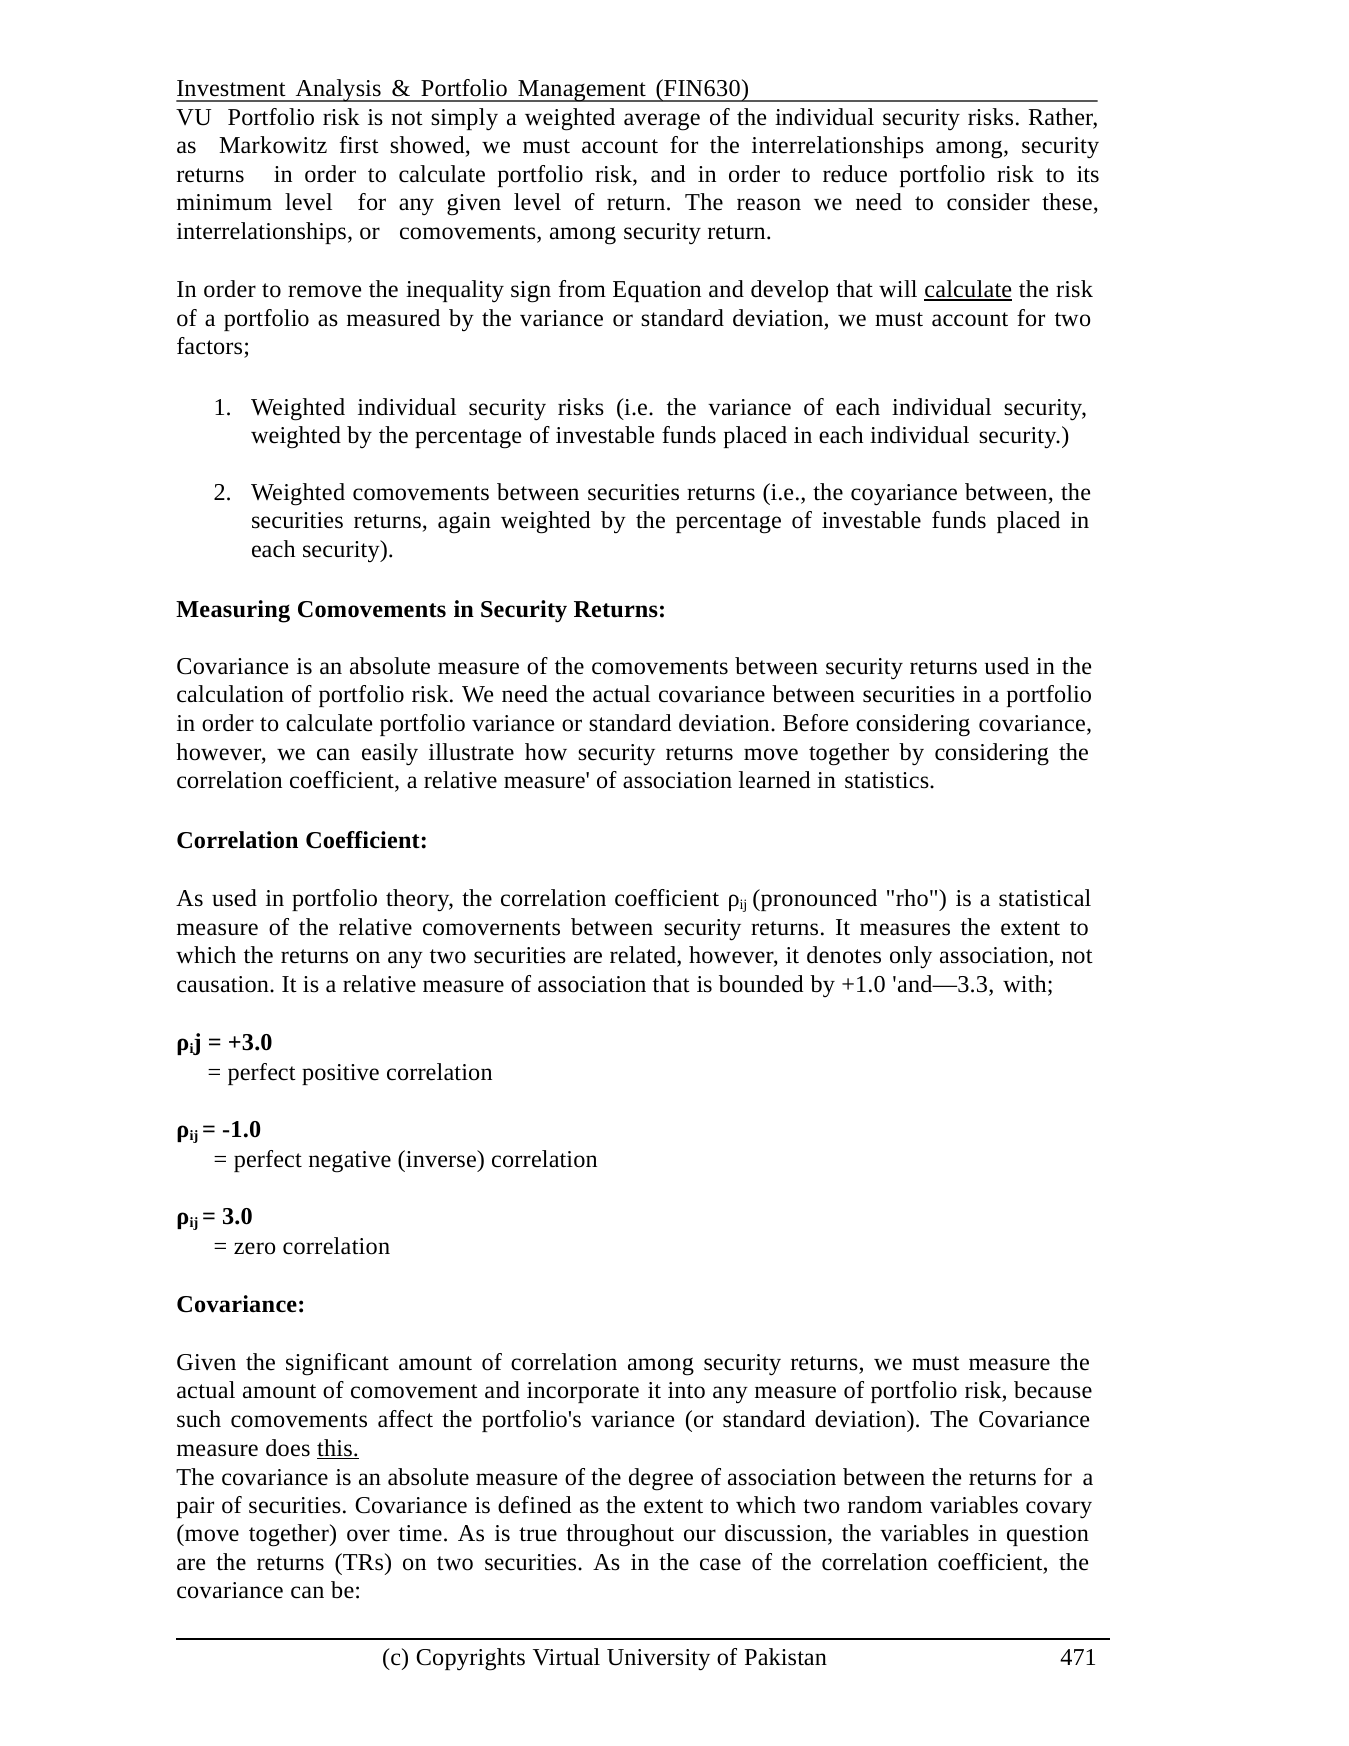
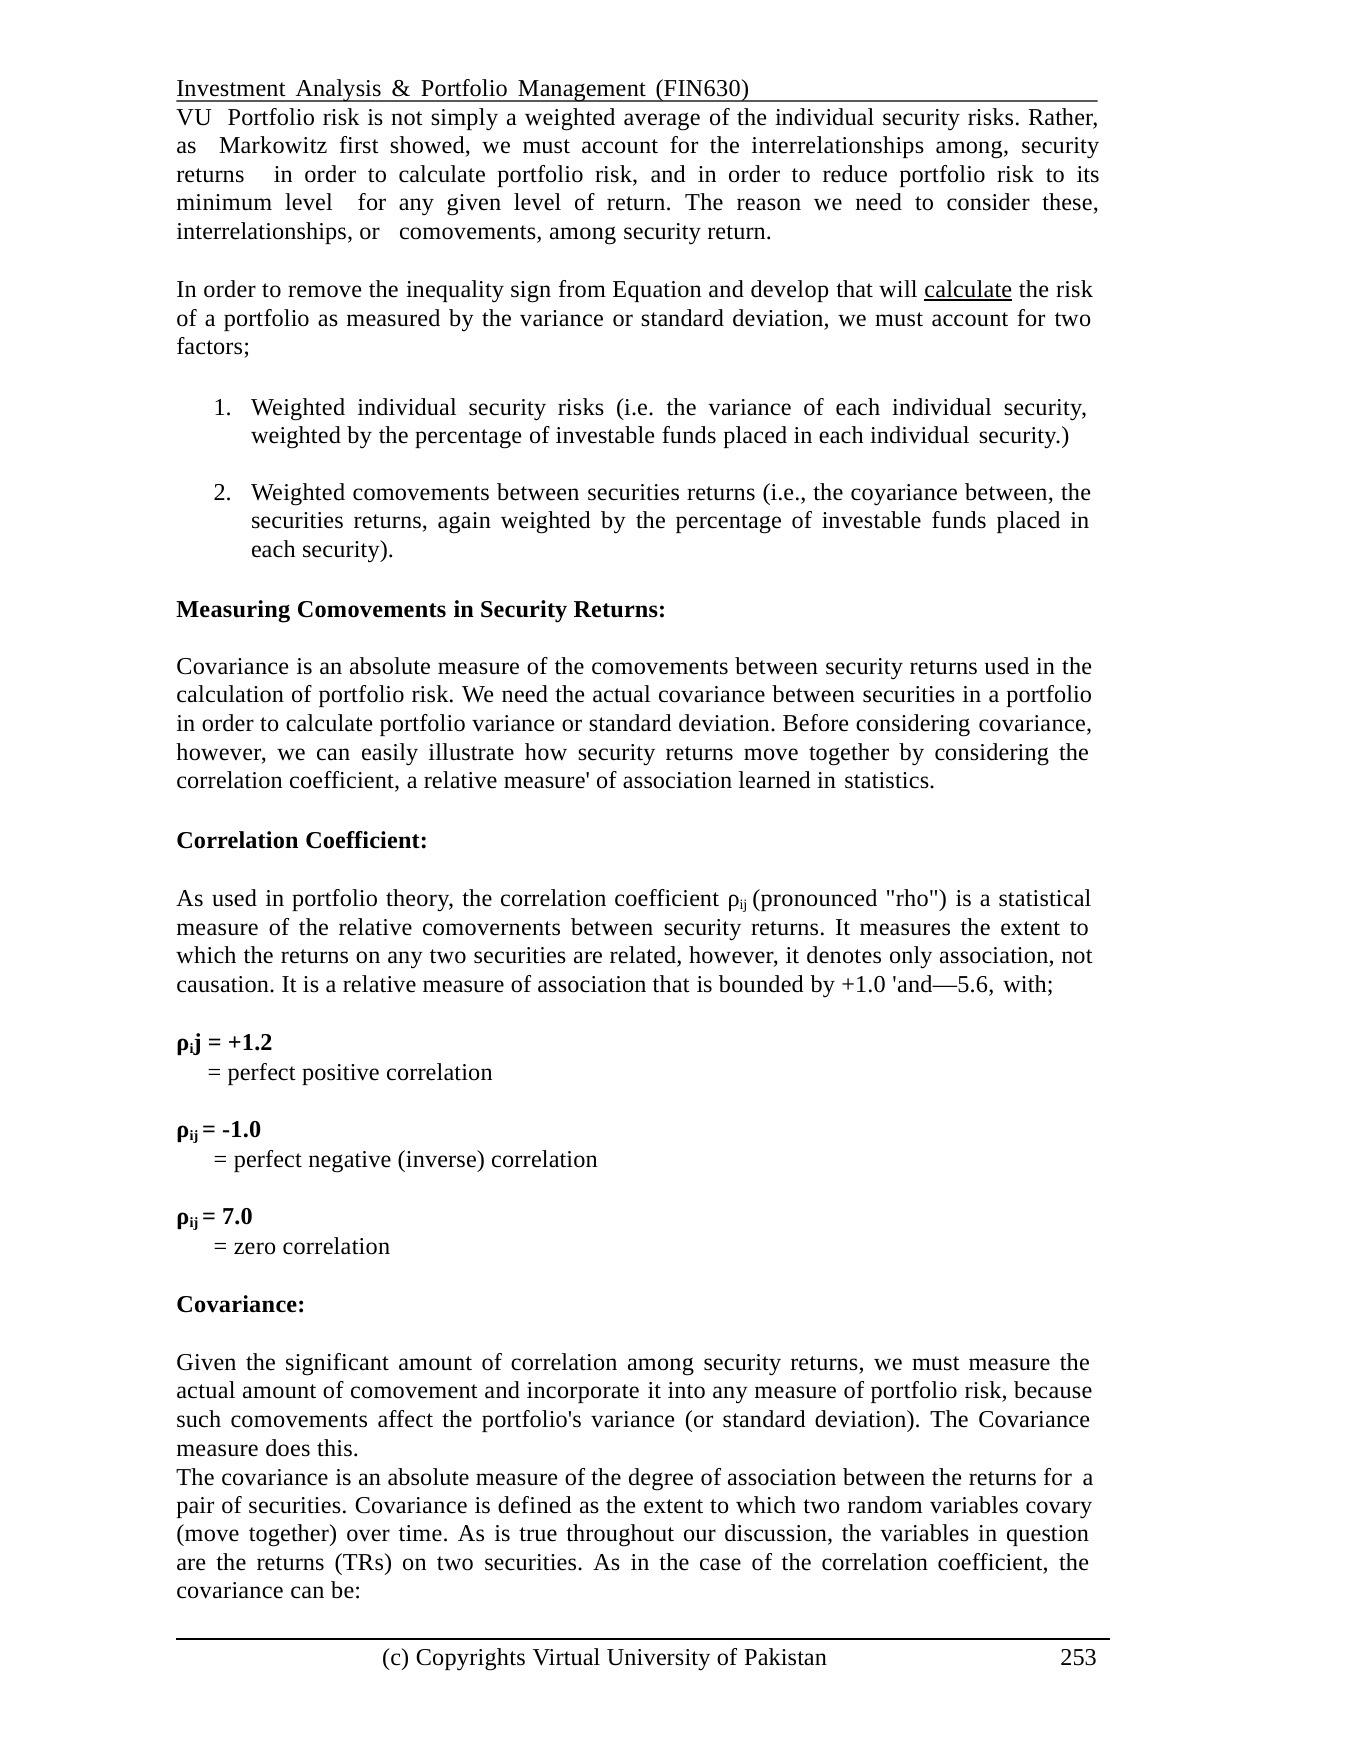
and—3.3: and—3.3 -> and—5.6 (943, 984)
+3.0: +3.0 -> +1.2 (250, 1043)
3.0: 3.0 -> 7.0 (237, 1217)
this underline: present -> none (338, 1448)
471: 471 -> 253 (1079, 1657)
